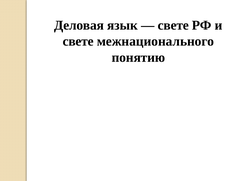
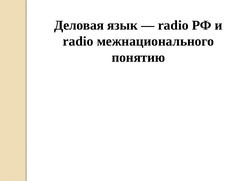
свете: свете -> radio (173, 25)
свете: свете -> radio (78, 41)
